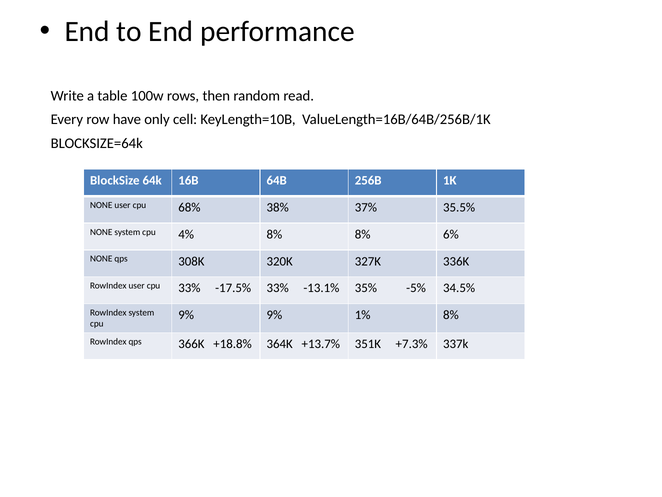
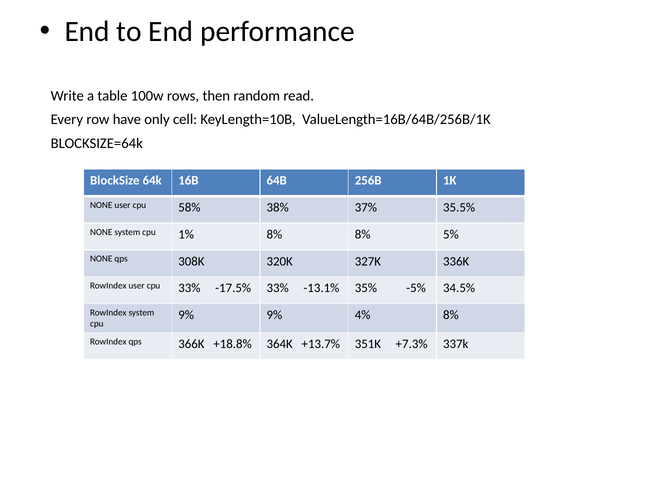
68%: 68% -> 58% (189, 207)
4%: 4% -> 1% (186, 234)
6%: 6% -> 5% (451, 234)
1%: 1% -> 4% (363, 315)
